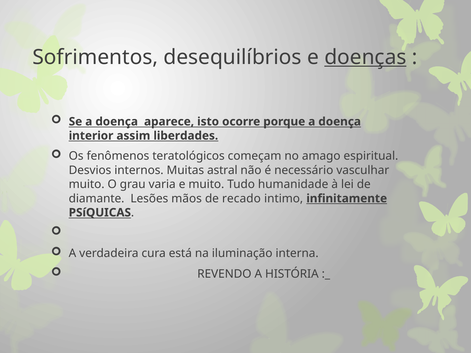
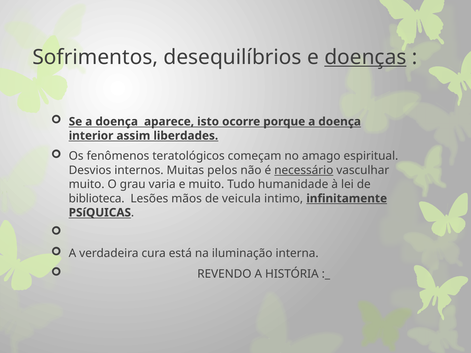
astral: astral -> pelos (222, 170)
necessário underline: none -> present (304, 170)
diamante: diamante -> biblioteca (97, 199)
recado: recado -> veicula (241, 199)
